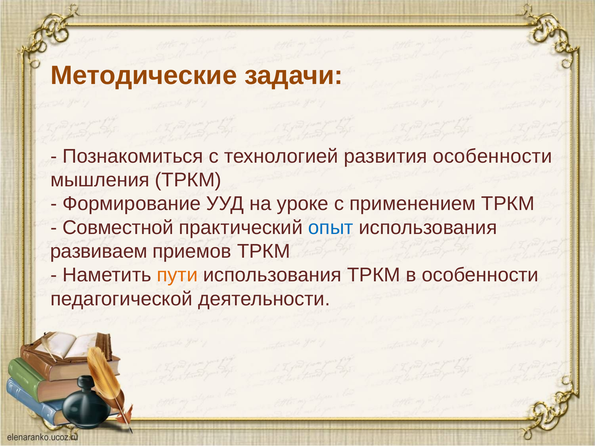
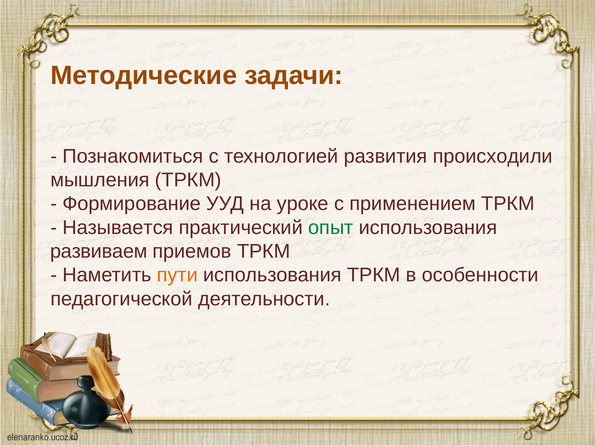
развития особенности: особенности -> происходили (493, 156)
Совместной: Совместной -> Называется (118, 228)
опыт colour: blue -> green (331, 228)
